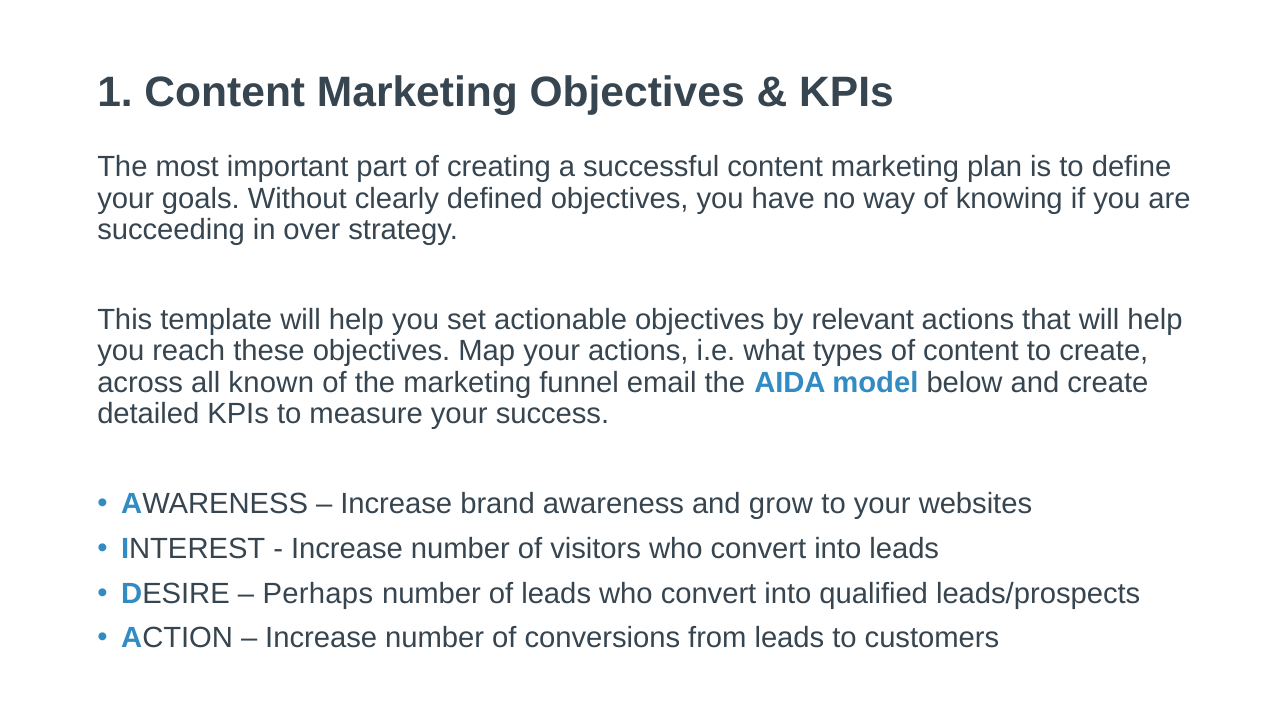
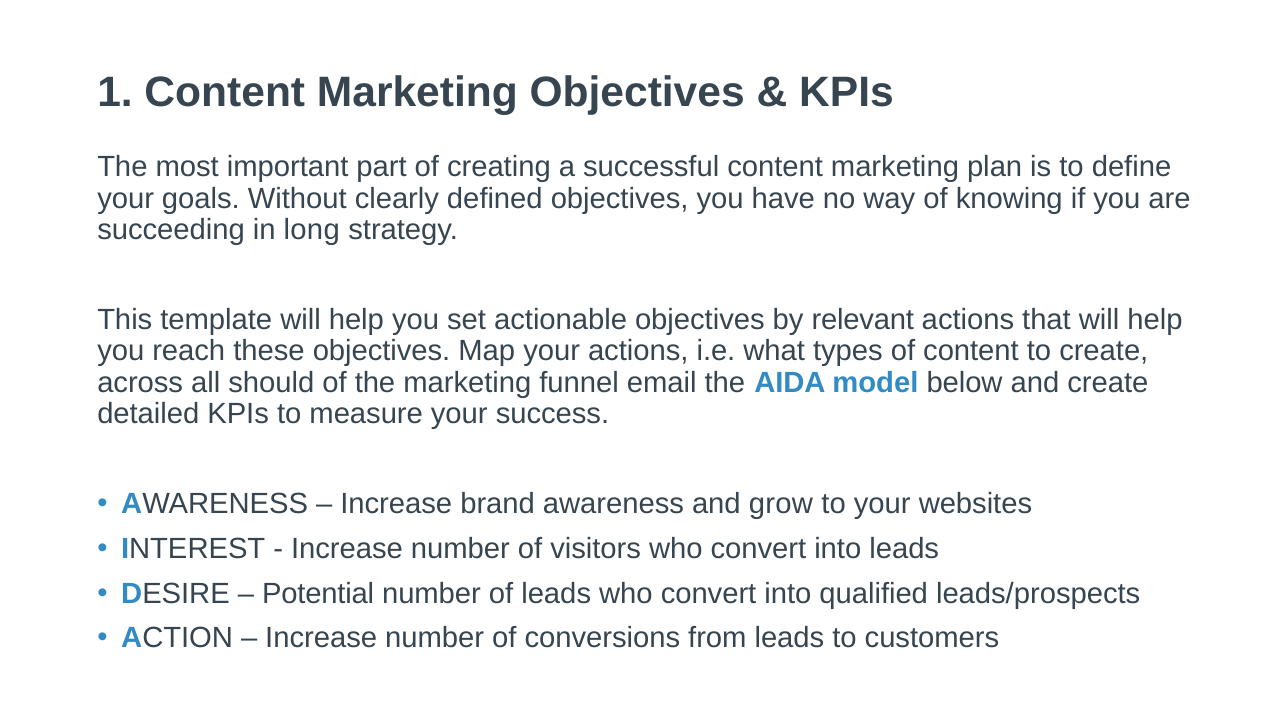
over: over -> long (312, 230)
known: known -> should (271, 383)
Perhaps: Perhaps -> Potential (318, 594)
